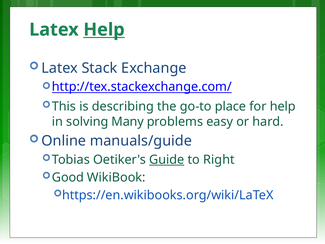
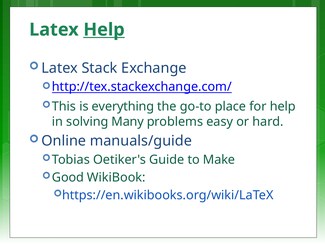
describing: describing -> everything (123, 106)
Guide underline: present -> none (167, 159)
Right: Right -> Make (219, 159)
